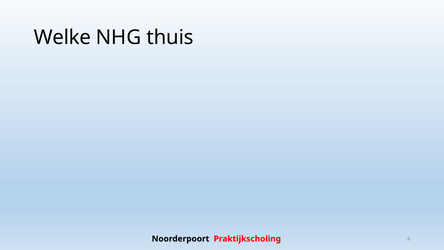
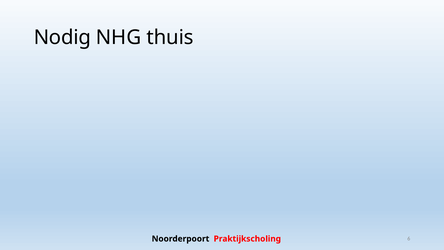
Welke: Welke -> Nodig (62, 37)
